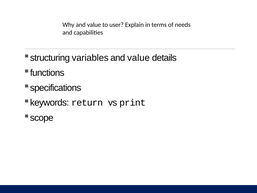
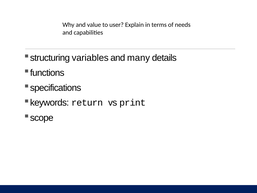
value: value -> many (139, 58)
